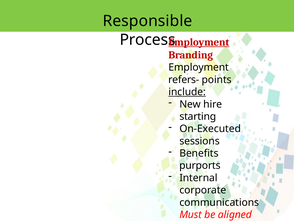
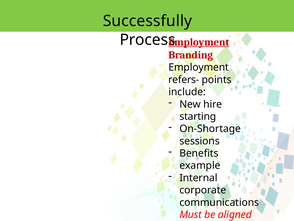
Responsible: Responsible -> Successfully (147, 21)
include underline: present -> none (187, 92)
On-Executed: On-Executed -> On-Shortage (210, 128)
purports: purports -> example (200, 165)
